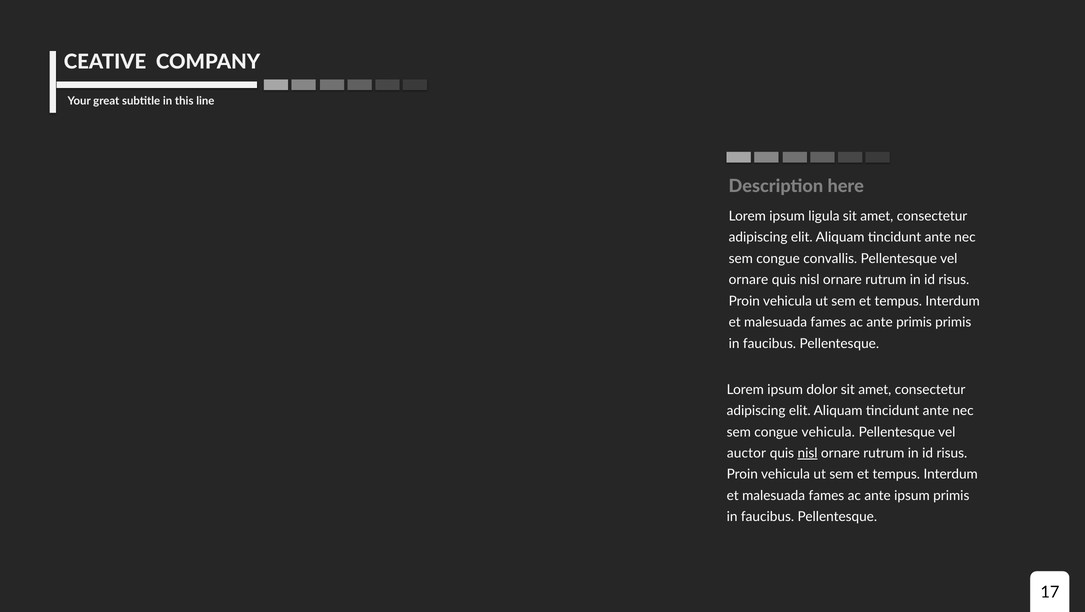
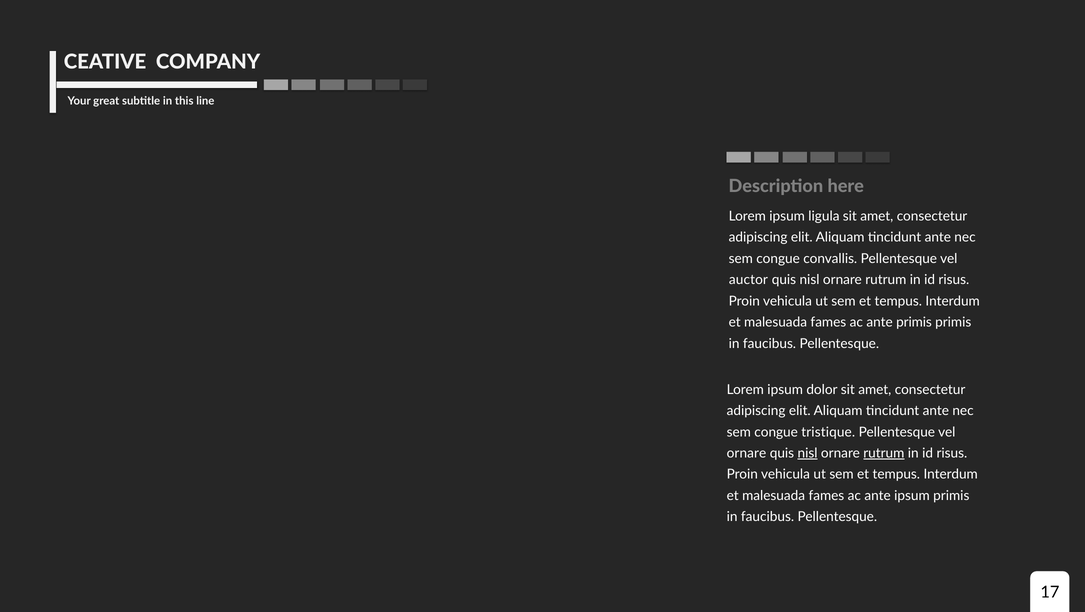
ornare: ornare -> auctor (748, 280)
congue vehicula: vehicula -> tristique (828, 432)
auctor: auctor -> ornare (746, 453)
rutrum underline: none -> present (884, 453)
